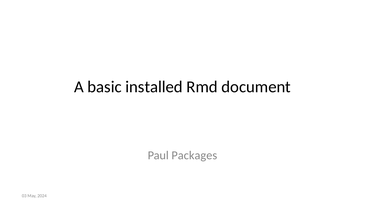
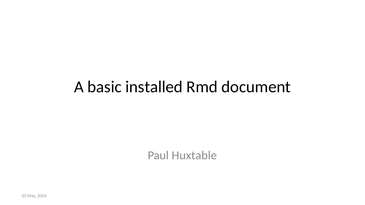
Packages: Packages -> Huxtable (194, 156)
